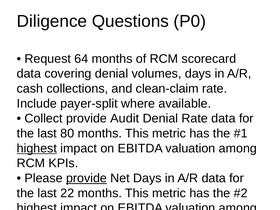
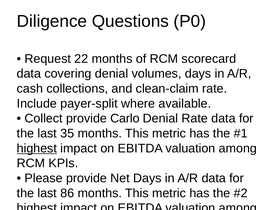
64: 64 -> 22 (81, 59)
Audit: Audit -> Carlo (125, 118)
80: 80 -> 35 (67, 133)
provide underline: present -> none (86, 178)
22: 22 -> 86 (67, 193)
